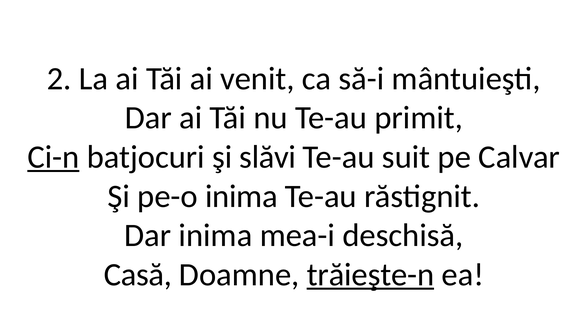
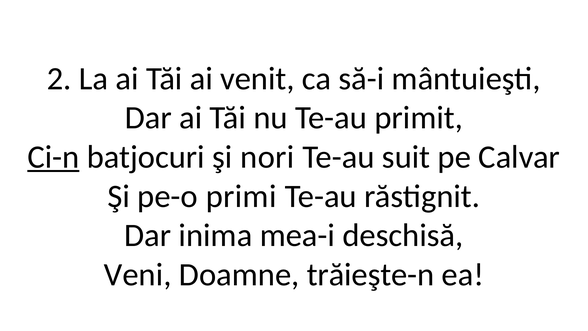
slăvi: slăvi -> nori (267, 157)
pe-o inima: inima -> primi (241, 196)
Casă: Casă -> Veni (138, 274)
trăieşte-n underline: present -> none (371, 274)
